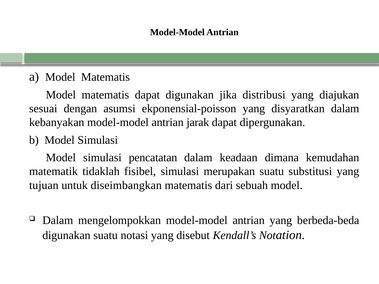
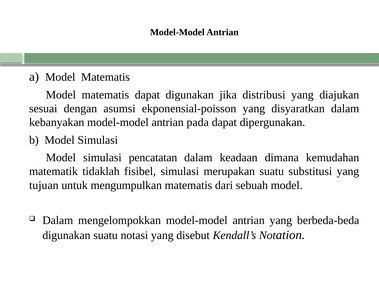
jarak: jarak -> pada (198, 123)
diseimbangkan: diseimbangkan -> mengumpulkan (126, 185)
